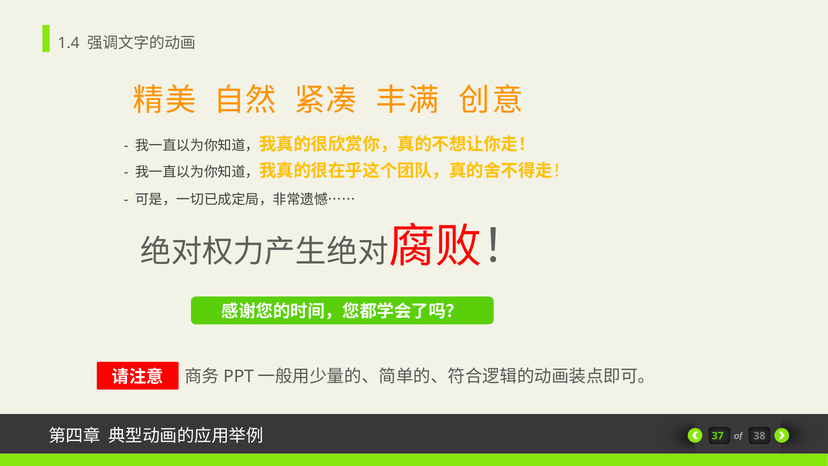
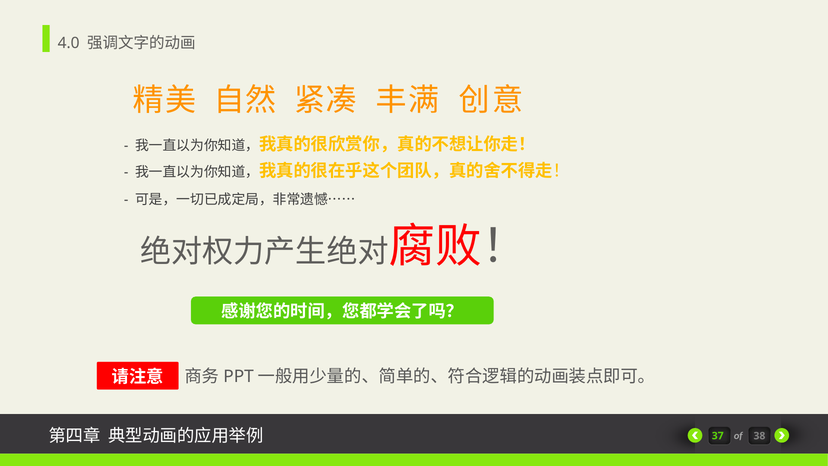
1.4: 1.4 -> 4.0 (69, 43)
